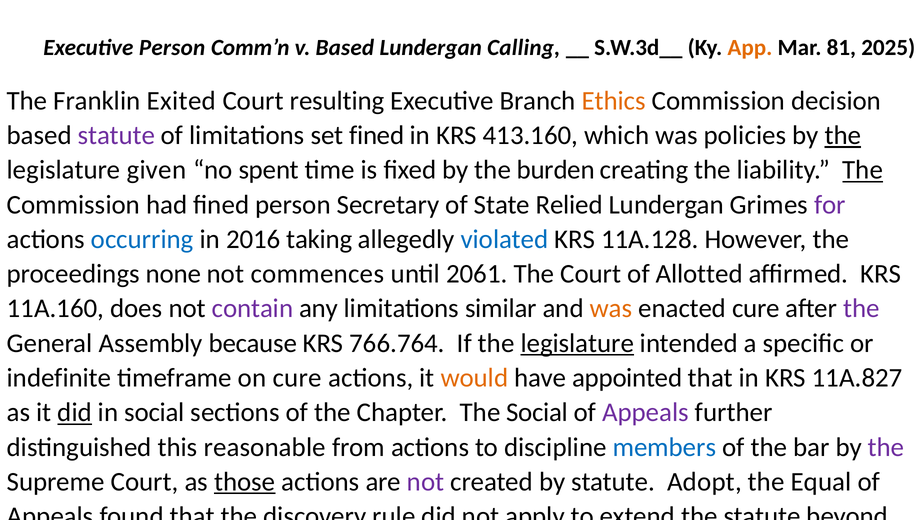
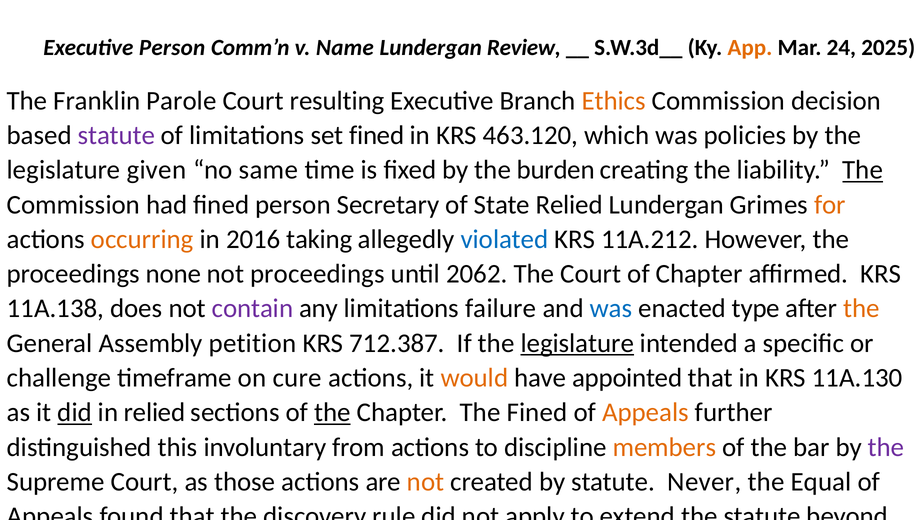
v Based: Based -> Name (345, 48)
Calling: Calling -> Review (524, 48)
81: 81 -> 24 (841, 48)
Exited: Exited -> Parole (182, 101)
413.160: 413.160 -> 463.120 (530, 135)
the underline: present -> none (843, 135)
spent: spent -> same (269, 170)
for colour: purple -> orange (830, 205)
occurring colour: blue -> orange (142, 239)
11A.128: 11A.128 -> 11A.212 (650, 239)
not commences: commences -> proceedings (317, 274)
2061: 2061 -> 2062 (477, 274)
of Allotted: Allotted -> Chapter (699, 274)
11A.160: 11A.160 -> 11A.138 (55, 308)
similar: similar -> failure (501, 308)
was colour: orange -> blue (611, 308)
enacted cure: cure -> type (756, 308)
the colour: purple -> orange (862, 308)
because: because -> petition (253, 343)
766.764: 766.764 -> 712.387 (397, 343)
indefinite: indefinite -> challenge (59, 378)
11A.827: 11A.827 -> 11A.130 (857, 378)
in social: social -> relied (155, 412)
the underline: none -> present (332, 412)
The Social: Social -> Fined (537, 412)
Appeals colour: purple -> orange (645, 412)
reasonable: reasonable -> involuntary (265, 447)
members colour: blue -> orange (664, 447)
those underline: present -> none (245, 482)
not colour: purple -> orange (426, 482)
Adopt: Adopt -> Never (704, 482)
